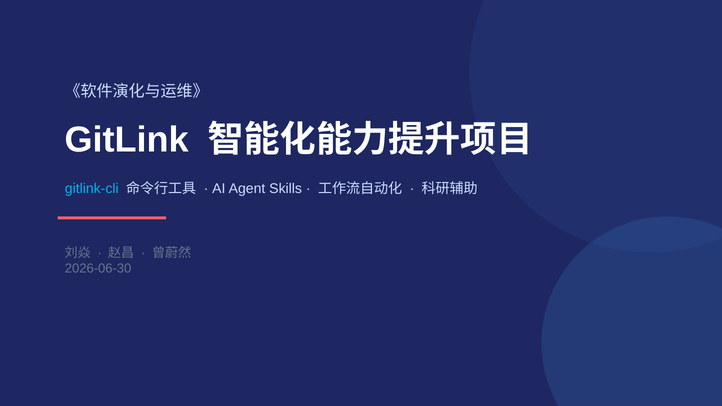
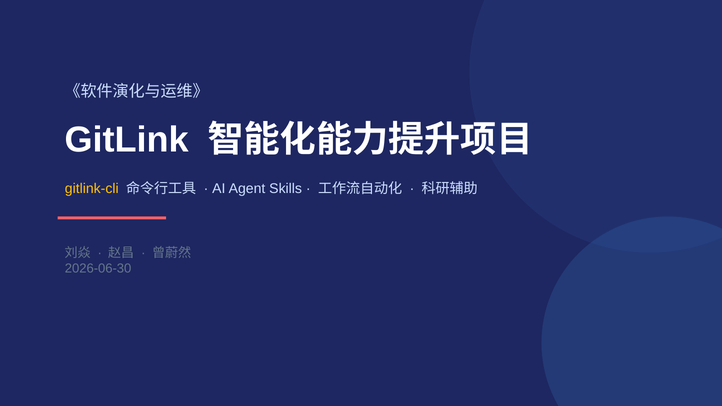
gitlink-cli colour: light blue -> yellow (92, 189)
